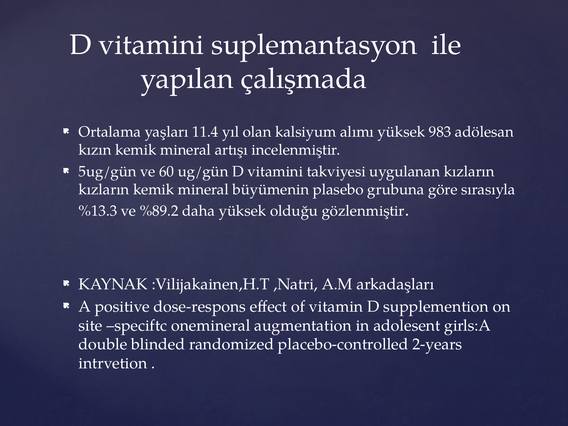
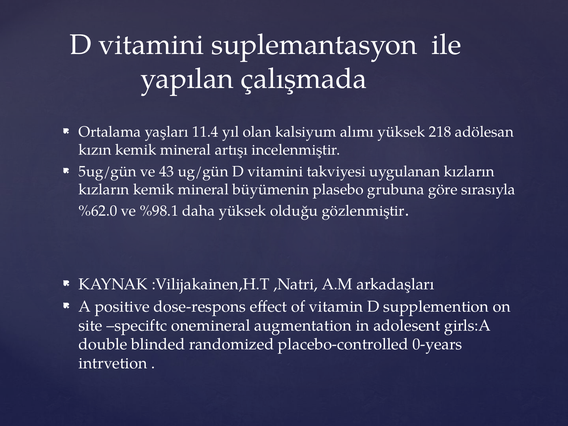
983: 983 -> 218 (440, 132)
60: 60 -> 43 (167, 172)
%13.3: %13.3 -> %62.0 (98, 211)
%89.2: %89.2 -> %98.1 (159, 211)
2-years: 2-years -> 0-years (437, 344)
